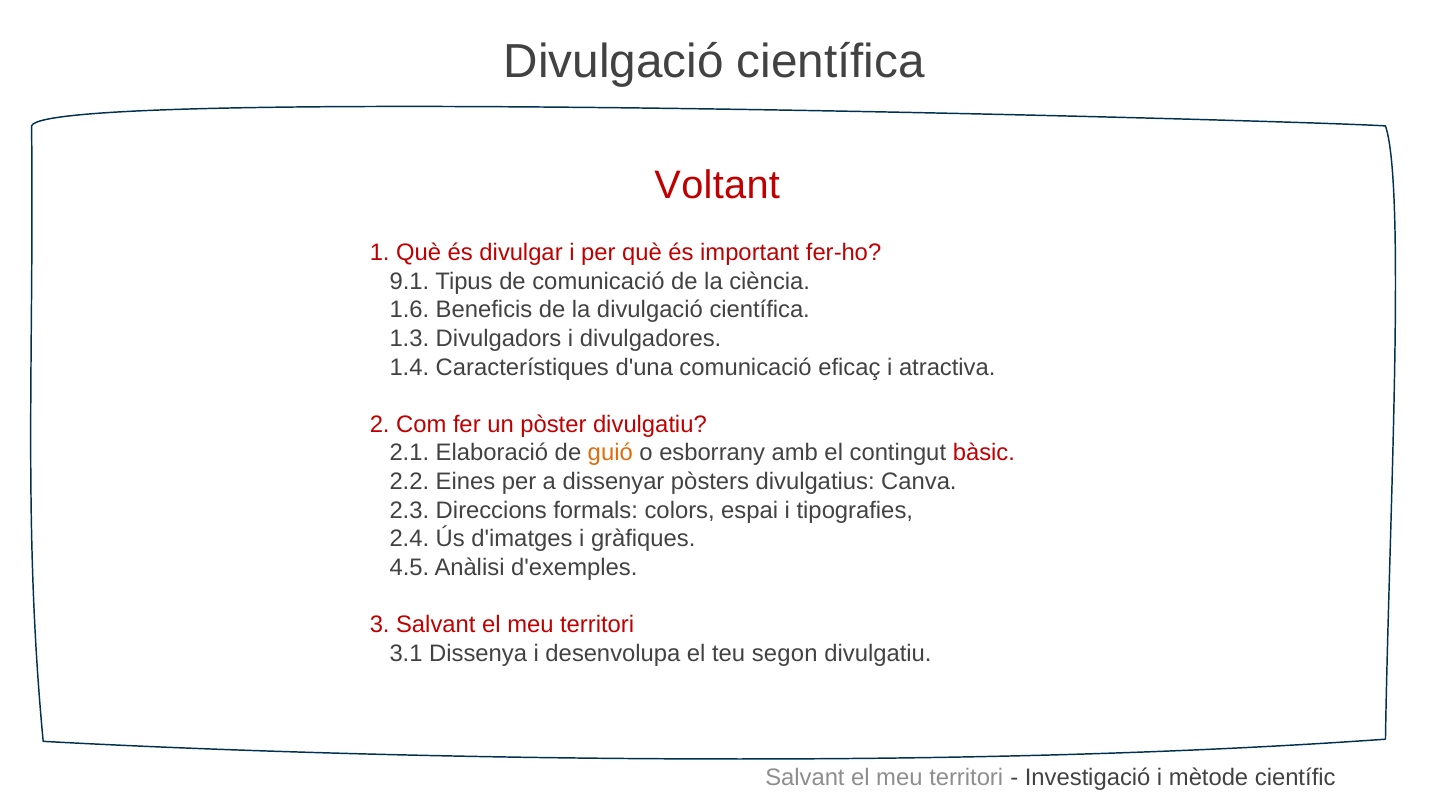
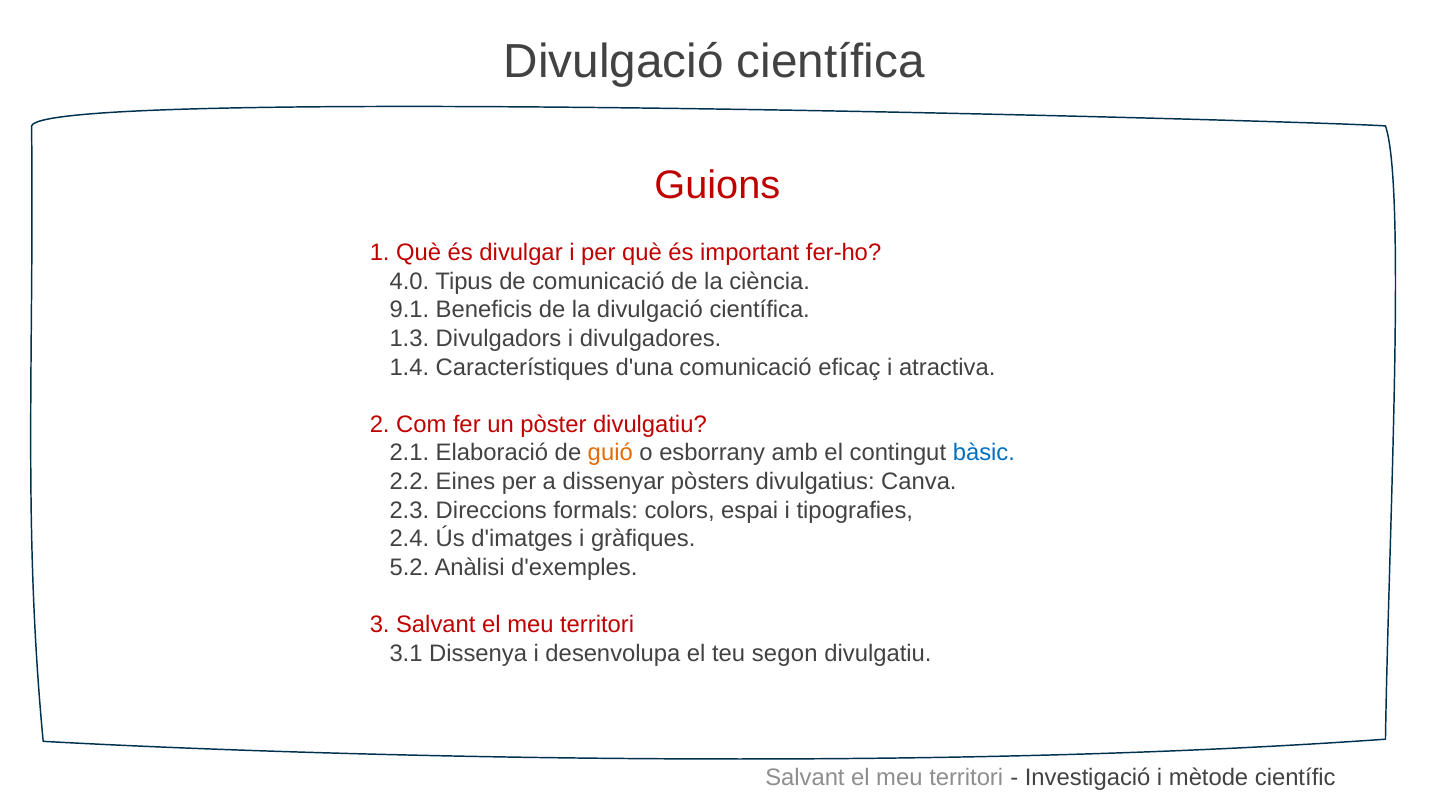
Voltant: Voltant -> Guions (717, 185)
9.1: 9.1 -> 4.0 (409, 281)
1.6: 1.6 -> 9.1 (409, 310)
bàsic colour: red -> blue (984, 453)
4.5: 4.5 -> 5.2 (409, 567)
